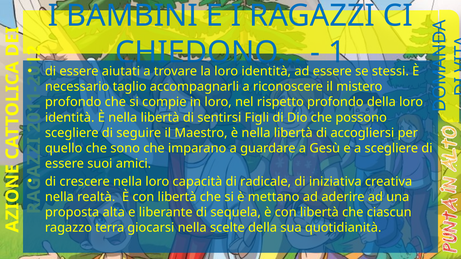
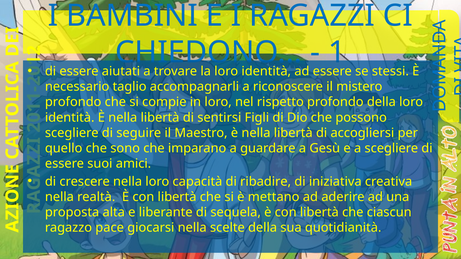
radicale: radicale -> ribadire (266, 182)
terra: terra -> pace (110, 228)
